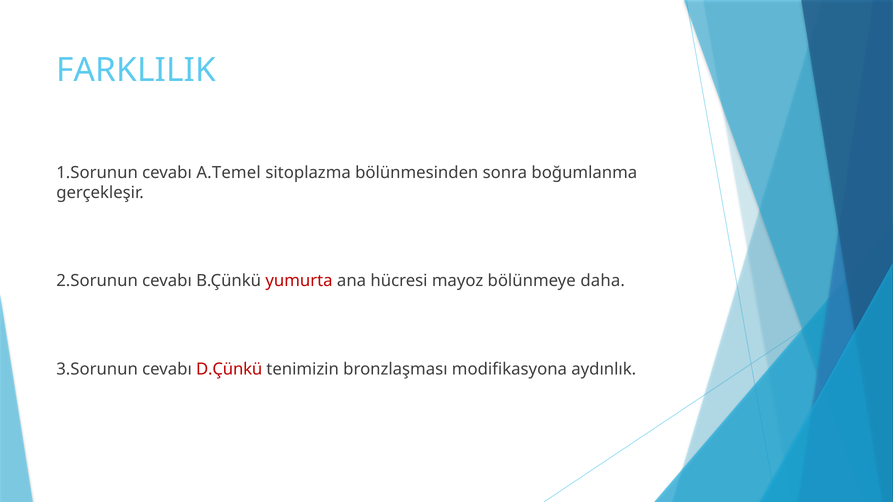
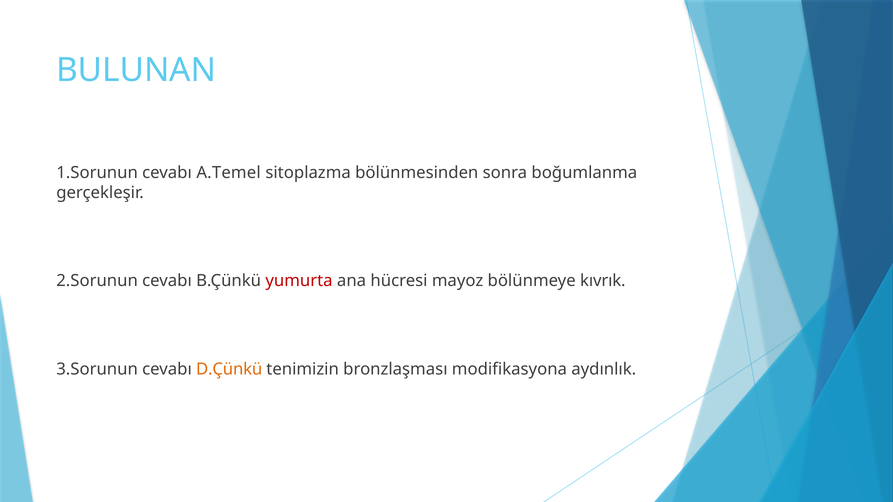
FARKLILIK: FARKLILIK -> BULUNAN (136, 70)
daha: daha -> kıvrık (603, 281)
D.Çünkü colour: red -> orange (229, 369)
